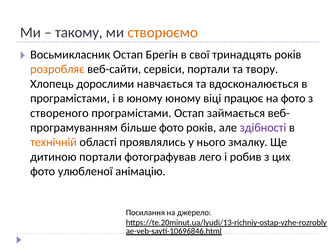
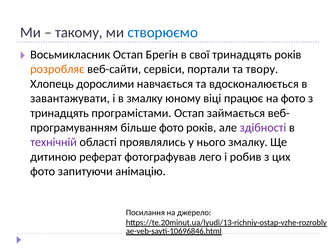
створюємо colour: orange -> blue (163, 32)
програмістами: програмістами -> завантажувати (70, 98)
в юному: юному -> змалку (145, 98)
створеного: створеного -> тринадцять (60, 113)
технічній colour: orange -> purple (54, 142)
дитиною портали: портали -> реферат (100, 157)
улюбленої: улюбленої -> запитуючи (85, 171)
